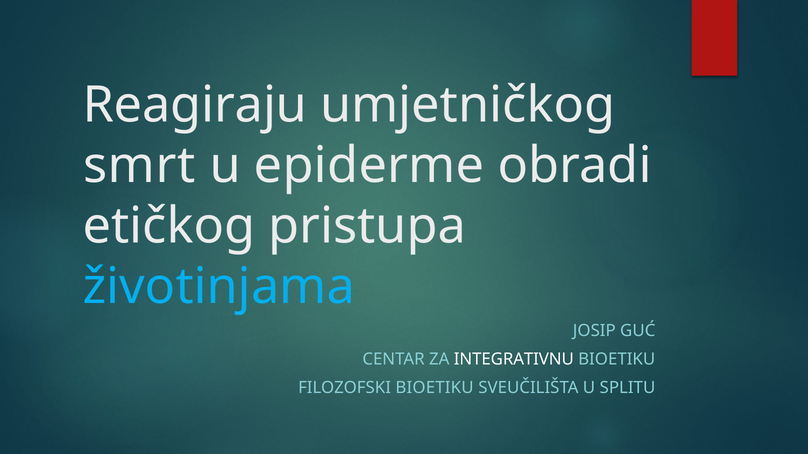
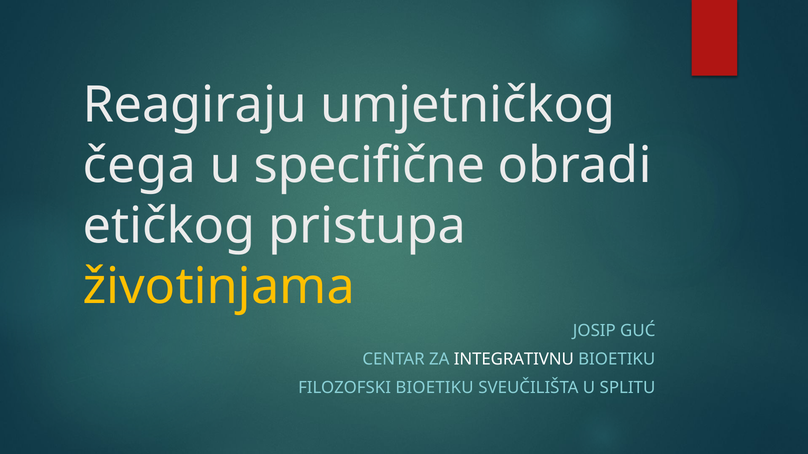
smrt: smrt -> čega (139, 166)
epiderme: epiderme -> specifične (370, 166)
životinjama colour: light blue -> yellow (219, 287)
